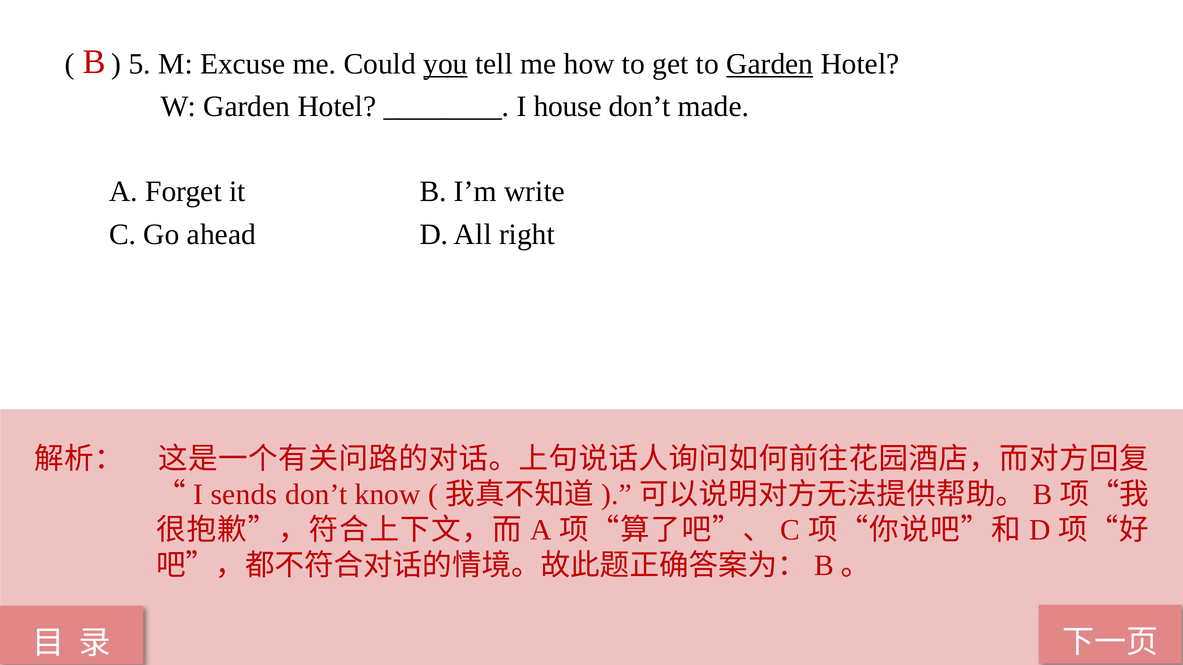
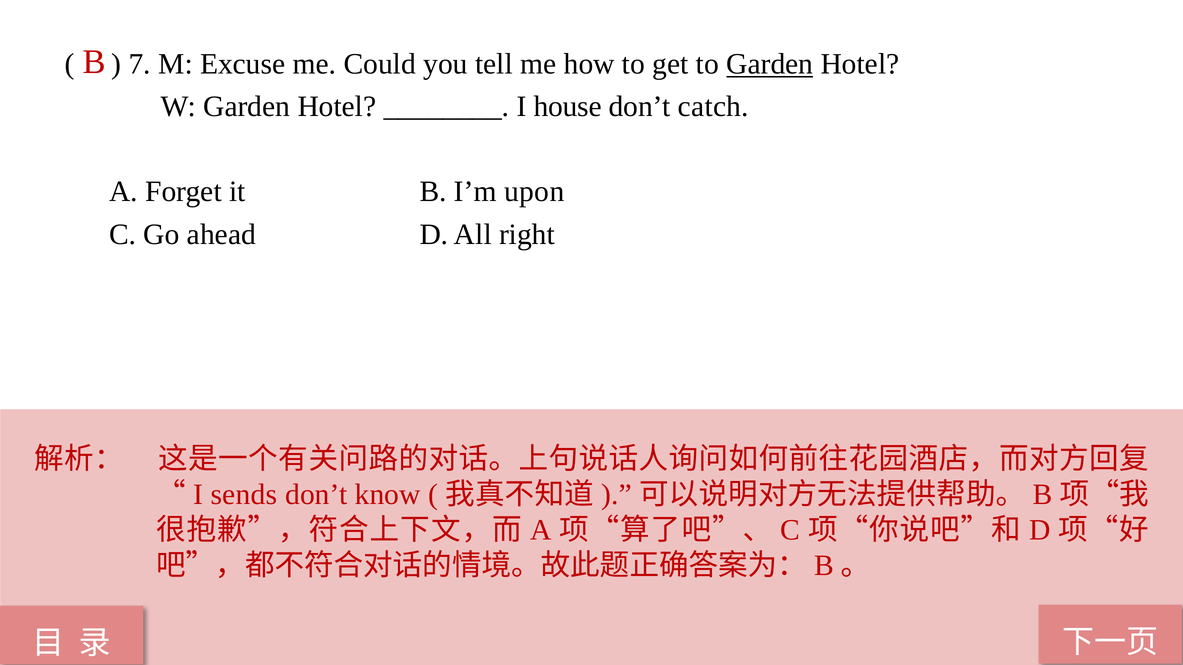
5: 5 -> 7 (140, 64)
you underline: present -> none (445, 64)
made: made -> catch (713, 107)
write: write -> upon (534, 192)
